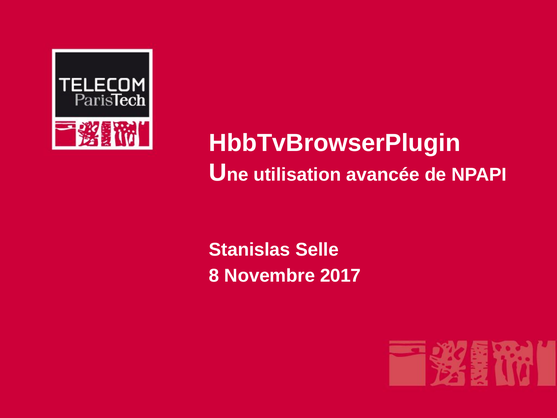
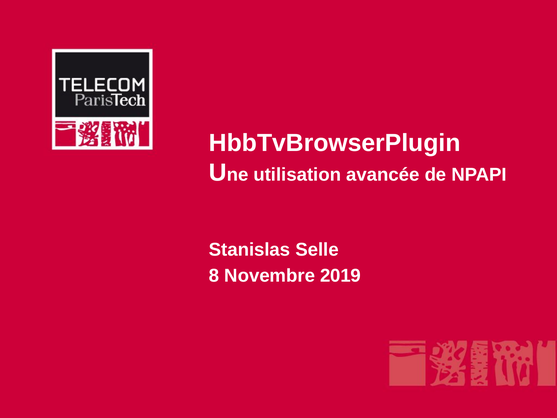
2017: 2017 -> 2019 (340, 276)
